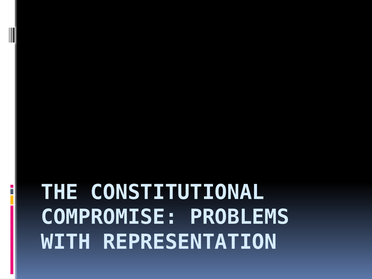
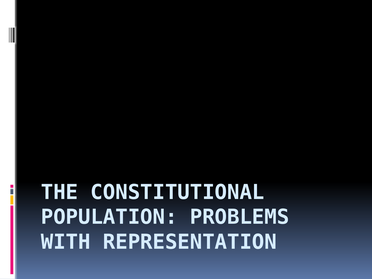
COMPROMISE: COMPROMISE -> POPULATION (109, 217)
